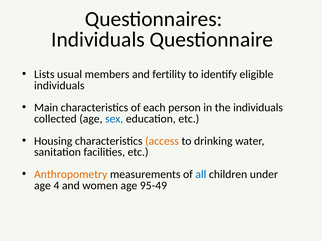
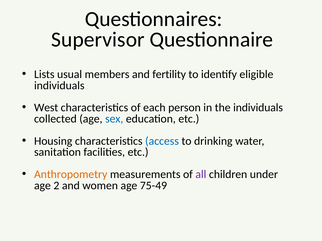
Individuals: Individuals -> Supervisor (98, 40)
Main: Main -> West (46, 108)
access colour: orange -> blue (162, 141)
all colour: blue -> purple (201, 175)
4: 4 -> 2 (56, 186)
95-49: 95-49 -> 75-49 (153, 186)
